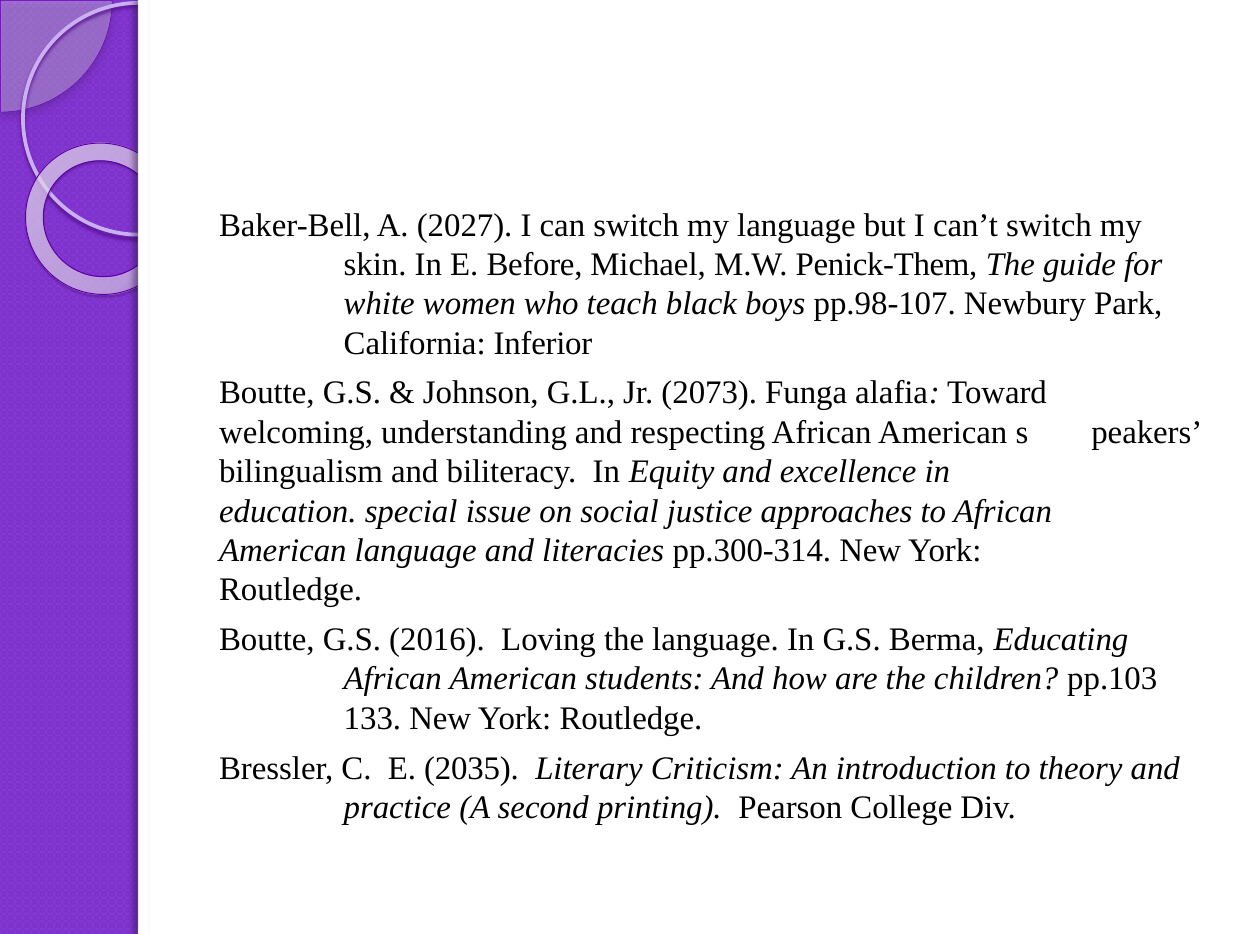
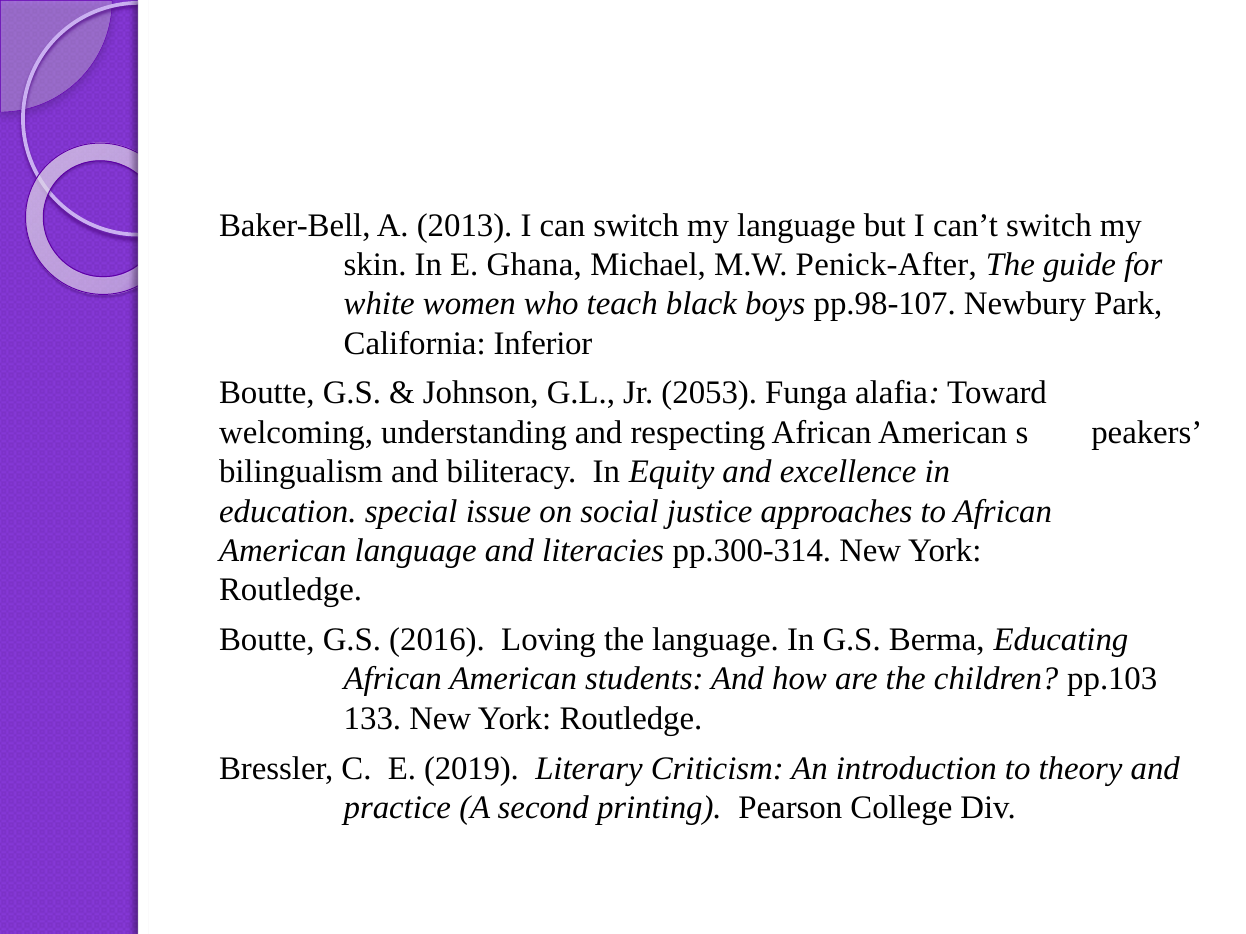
2027: 2027 -> 2013 (465, 225)
Before: Before -> Ghana (534, 265)
Penick-Them: Penick-Them -> Penick-After (886, 265)
2073: 2073 -> 2053 (709, 393)
2035: 2035 -> 2019 (472, 769)
